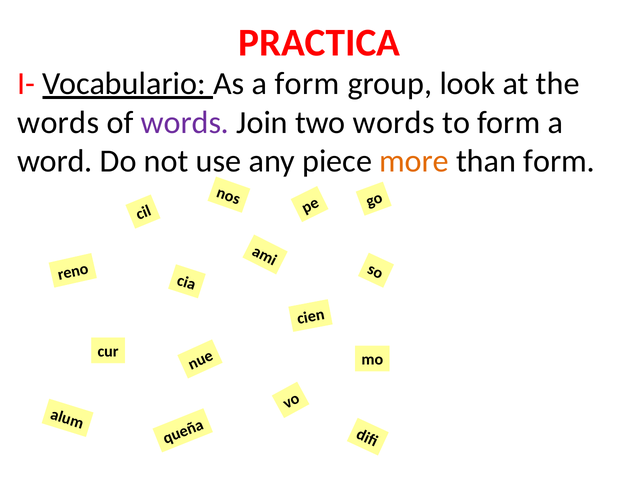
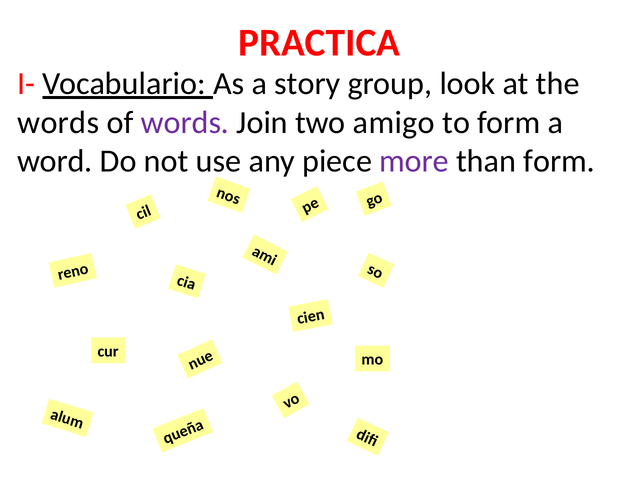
a form: form -> story (307, 84)
two words: words -> amigo (394, 122)
more colour: orange -> purple (414, 161)
